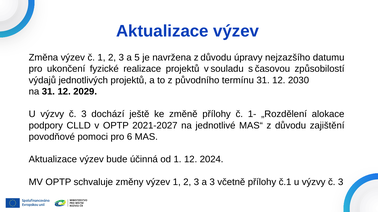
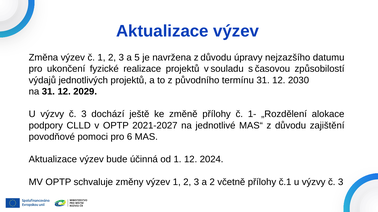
a 3: 3 -> 2 (212, 182)
